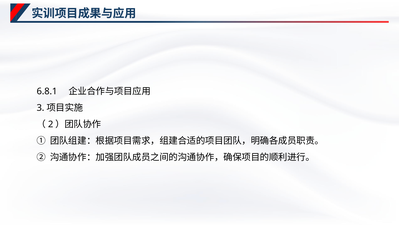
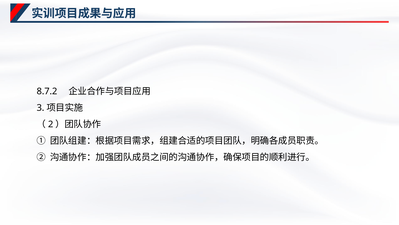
6.8.1: 6.8.1 -> 8.7.2 (47, 91)
